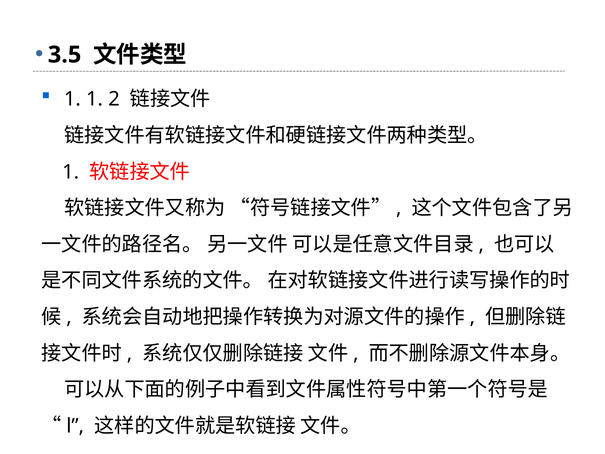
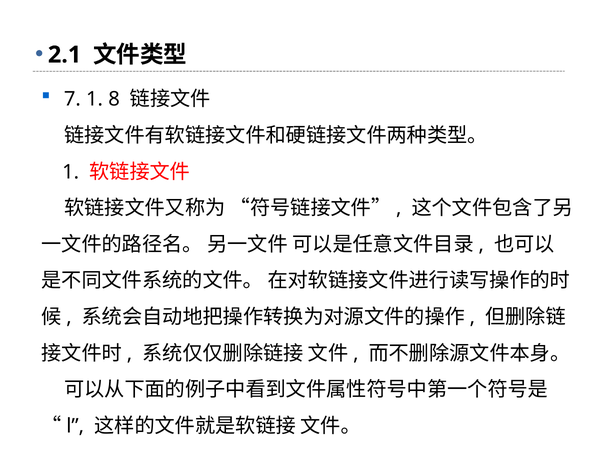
3.5: 3.5 -> 2.1 (65, 55)
1: 1 -> 7 (72, 99)
2: 2 -> 8 (114, 99)
